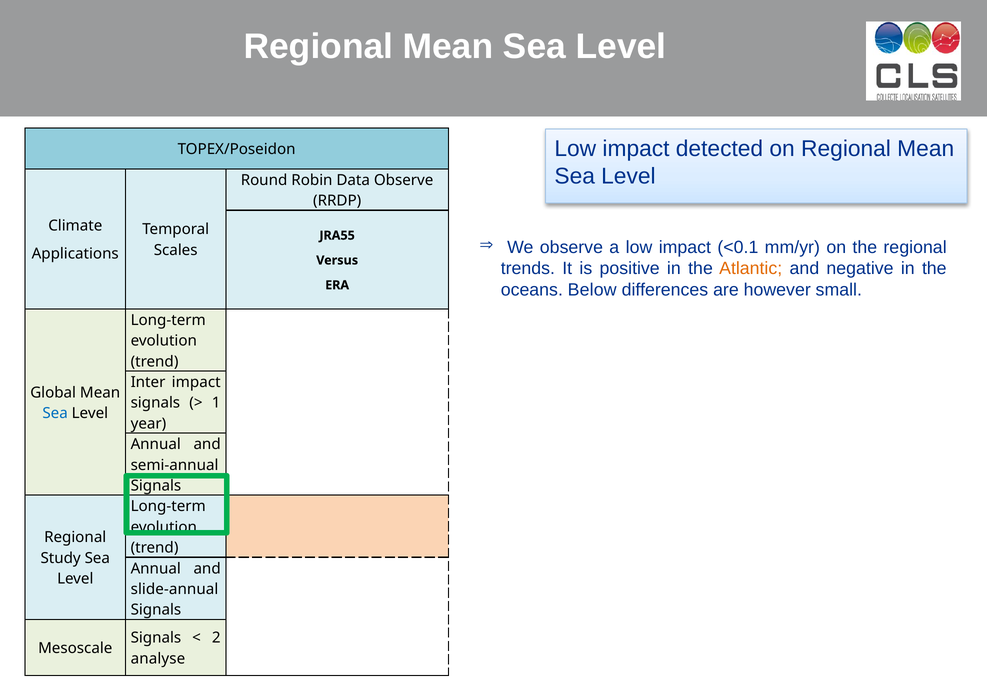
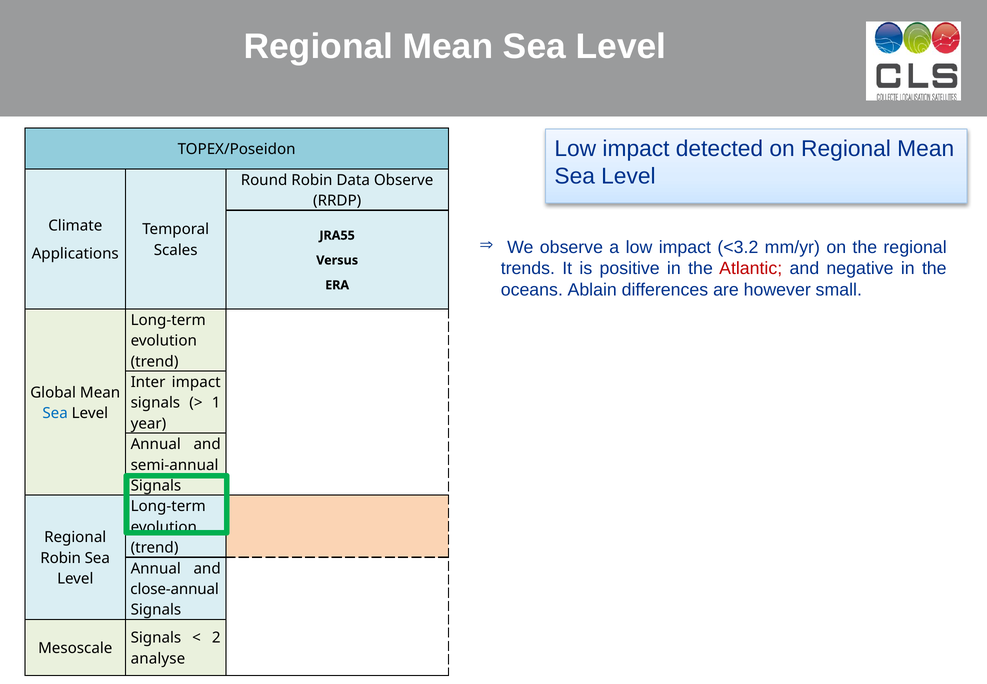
<0.1: <0.1 -> <3.2 (738, 247)
Atlantic colour: orange -> red (751, 268)
Below: Below -> Ablain (592, 290)
Study: Study -> Robin (61, 558)
slide-annual: slide-annual -> close-annual (175, 589)
